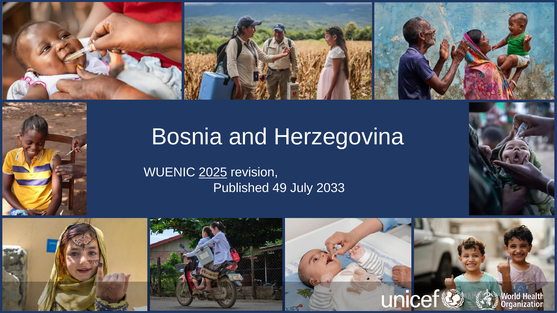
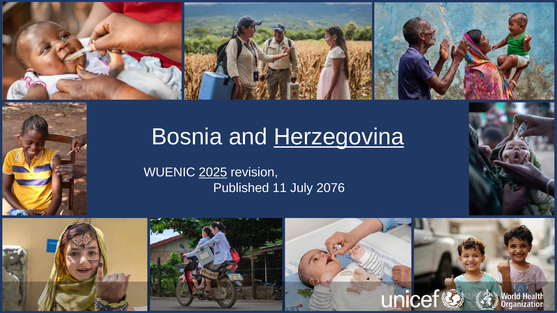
Herzegovina underline: none -> present (339, 137)
49: 49 -> 11 (280, 188)
2033: 2033 -> 2076 (331, 188)
